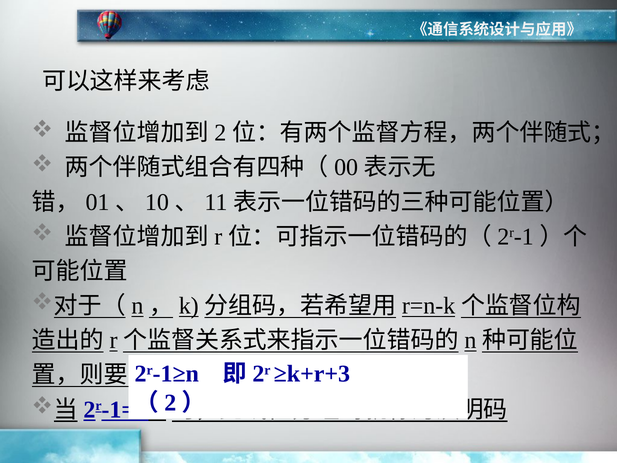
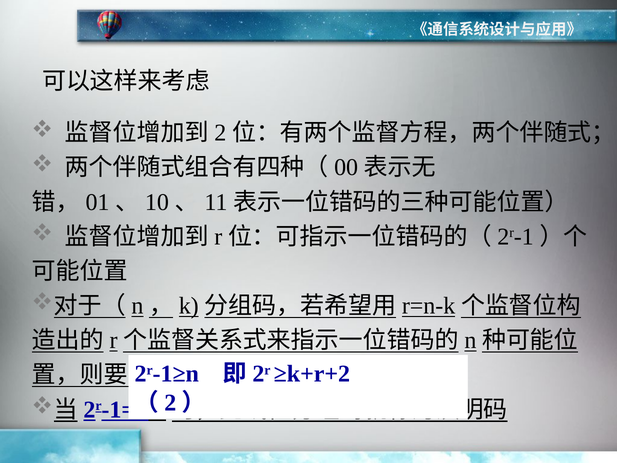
≥k+r+3: ≥k+r+3 -> ≥k+r+2 (312, 374)
